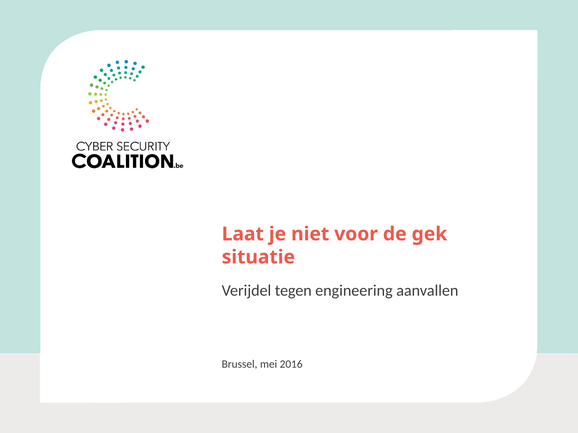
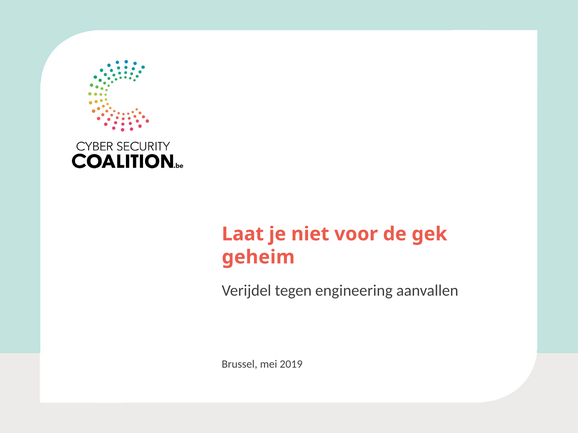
situatie: situatie -> geheim (258, 257)
2016: 2016 -> 2019 (291, 364)
